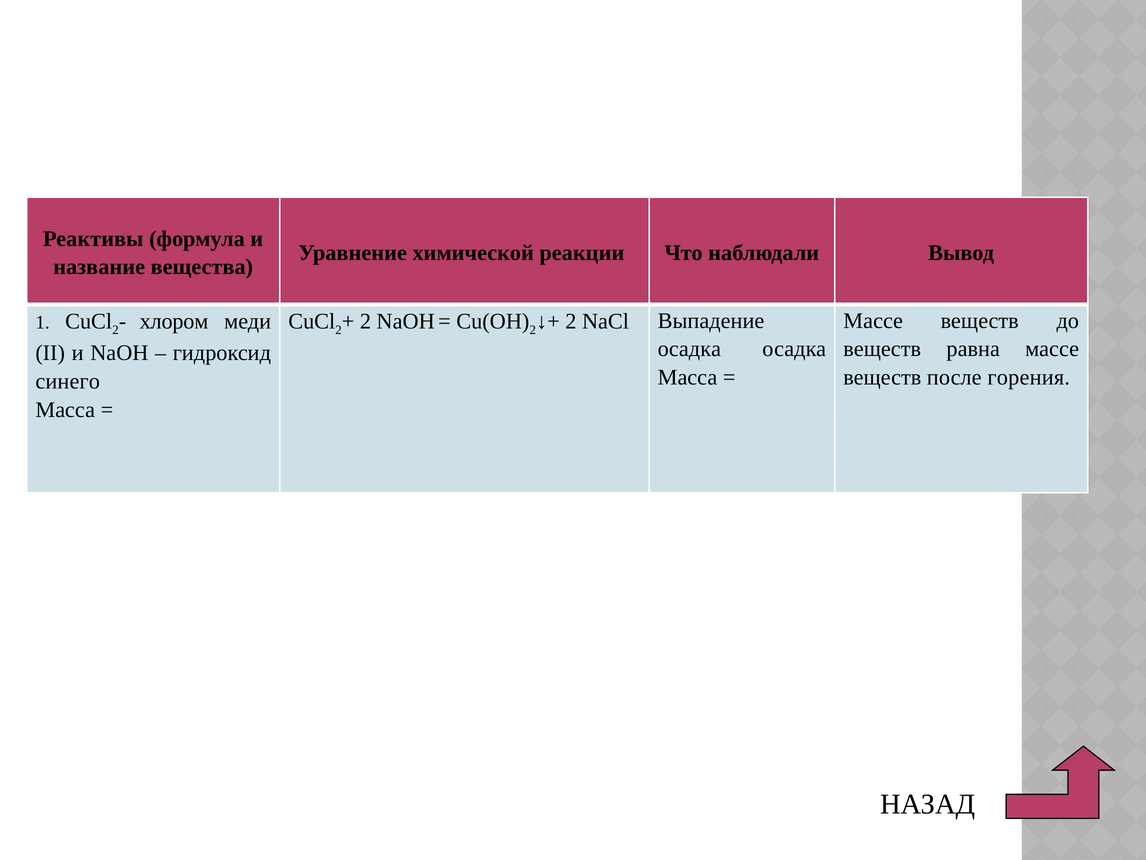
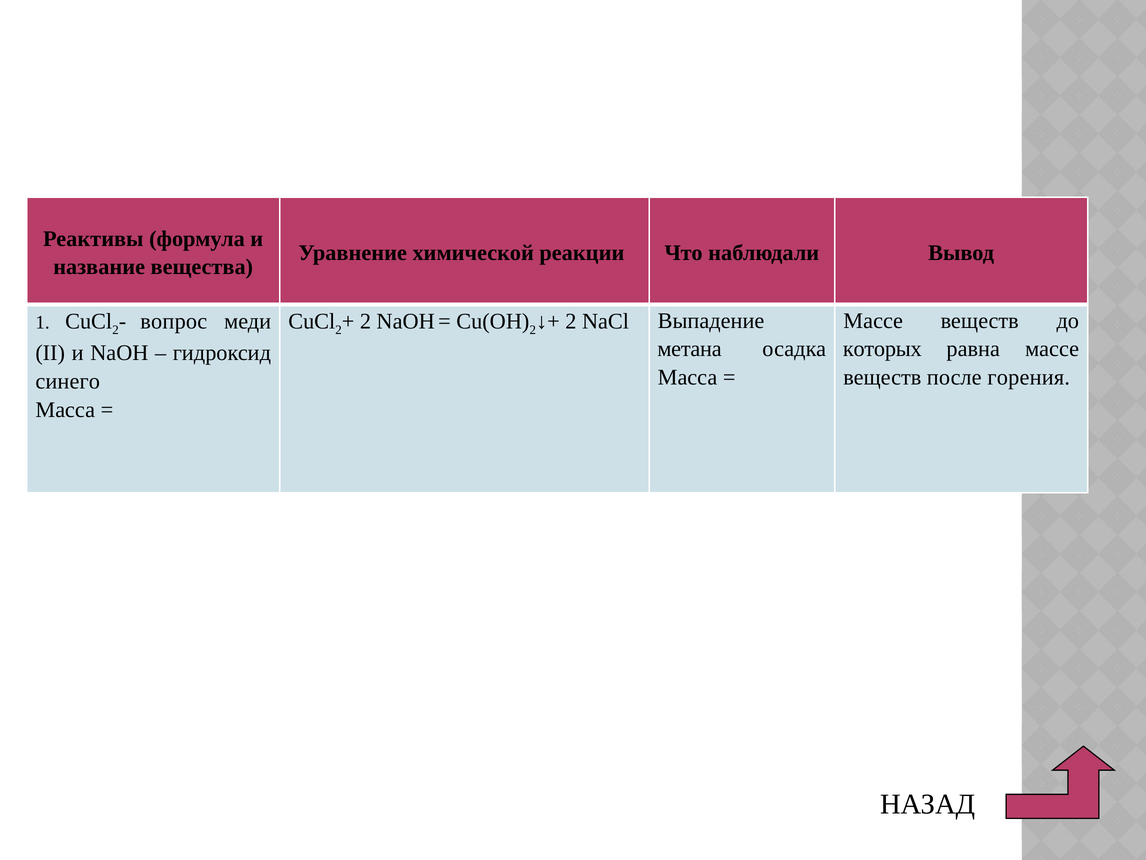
хлором: хлором -> вопрос (174, 321)
осадка: осадка -> метана (690, 349)
веществ: веществ -> которых (882, 349)
